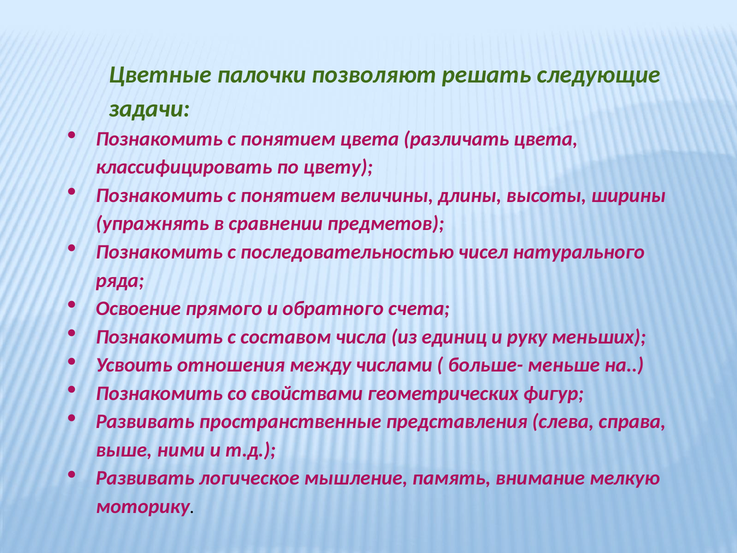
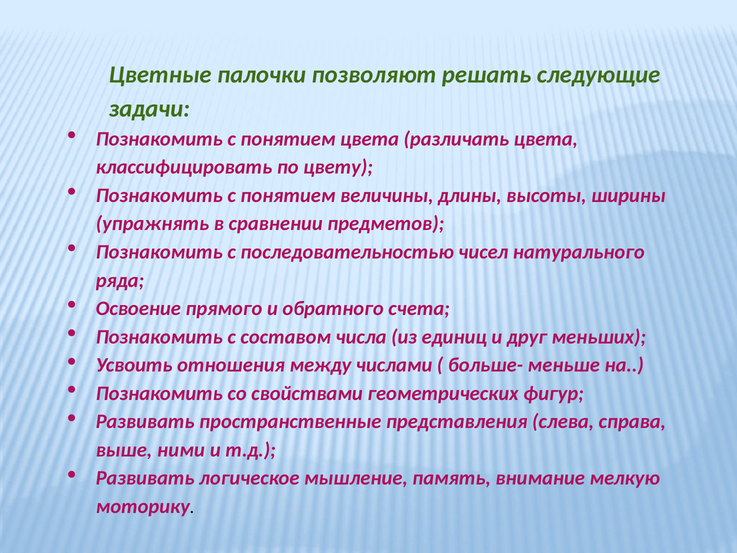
руку: руку -> друг (527, 337)
